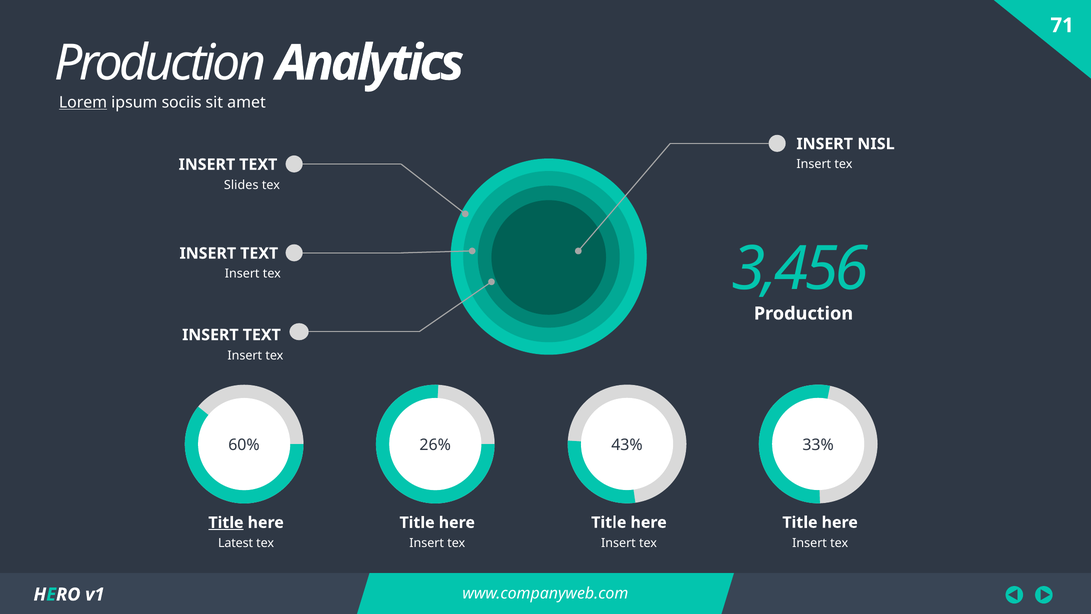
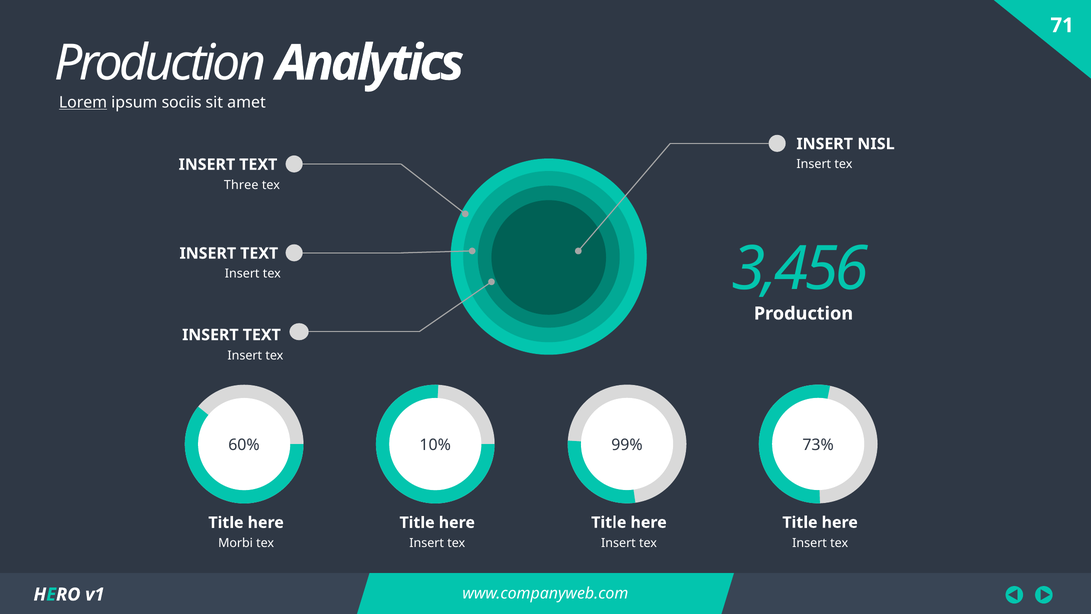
Slides: Slides -> Three (241, 185)
43%: 43% -> 99% (627, 445)
33%: 33% -> 73% (818, 445)
26%: 26% -> 10% (435, 445)
Title underline: present -> none (226, 522)
Latest: Latest -> Morbi (236, 543)
